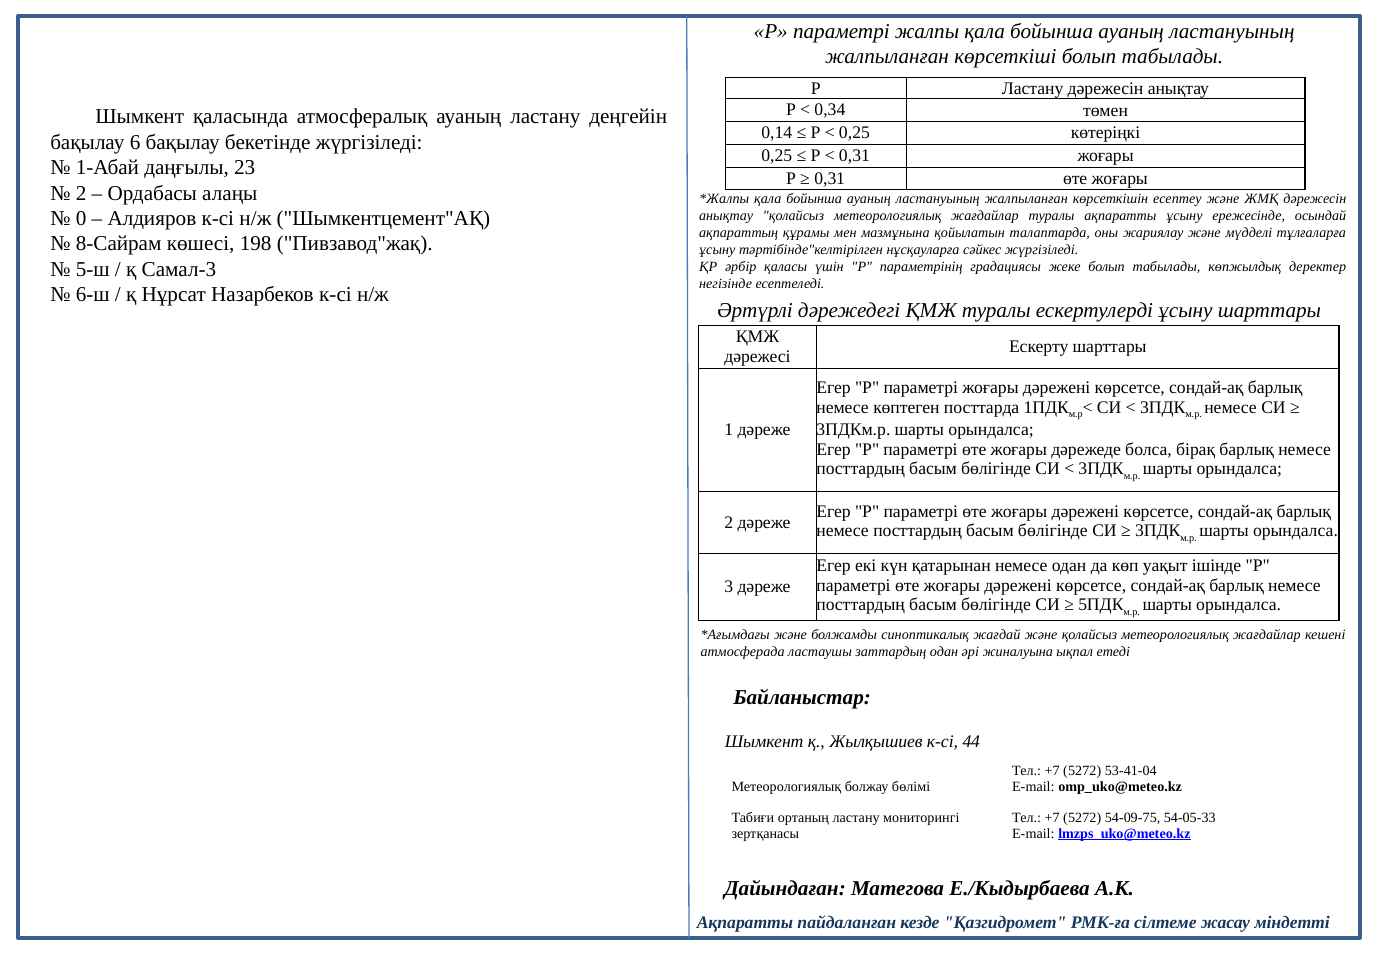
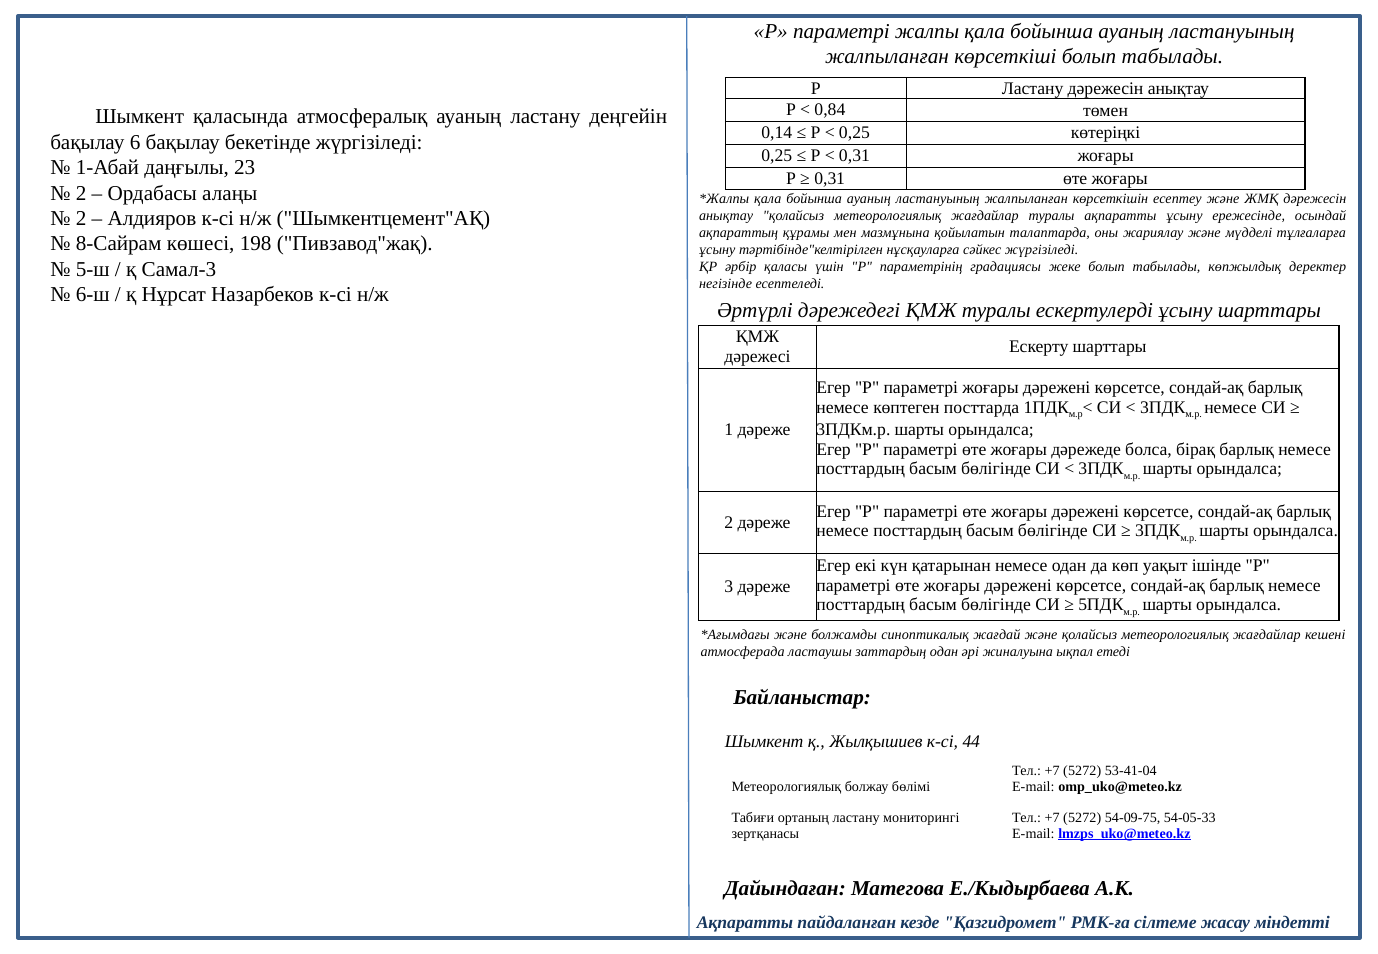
0,34: 0,34 -> 0,84 (830, 110)
0: 0 -> 2 (81, 219)
